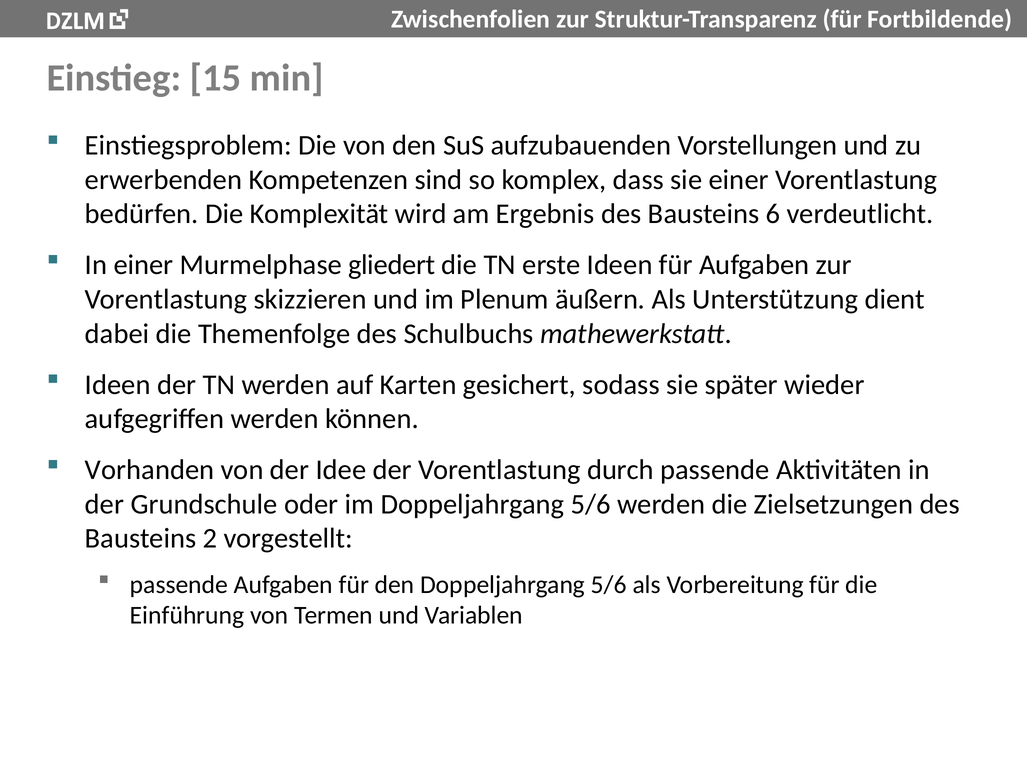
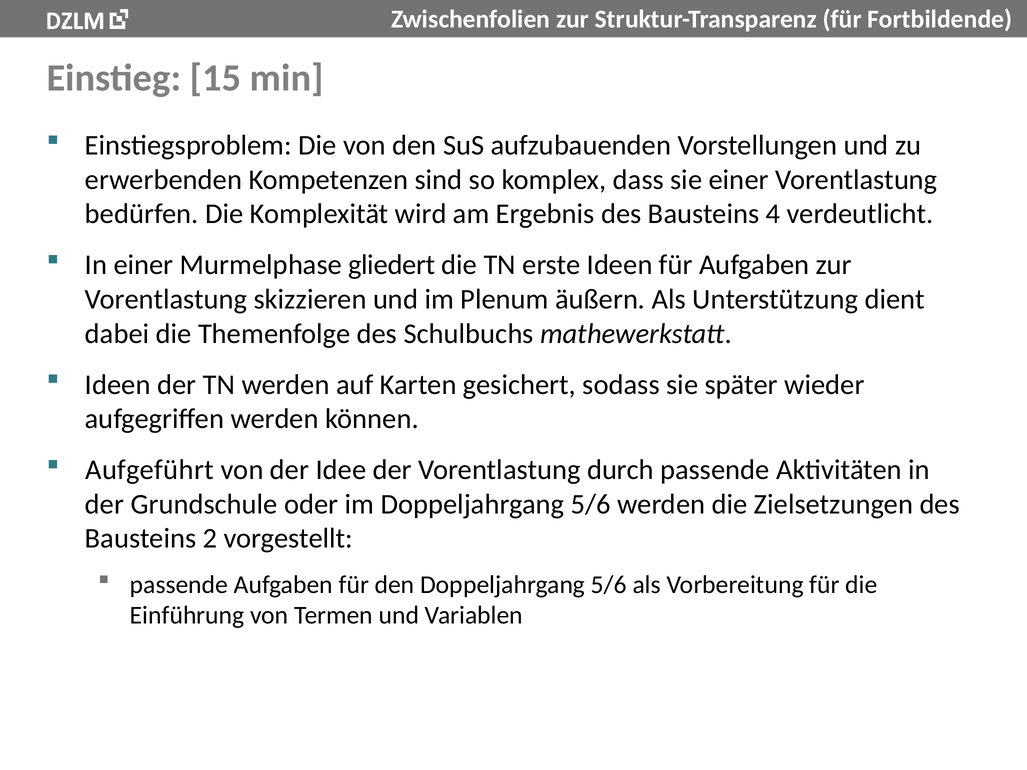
6: 6 -> 4 (773, 214)
Vorhanden: Vorhanden -> Aufgeführt (150, 470)
